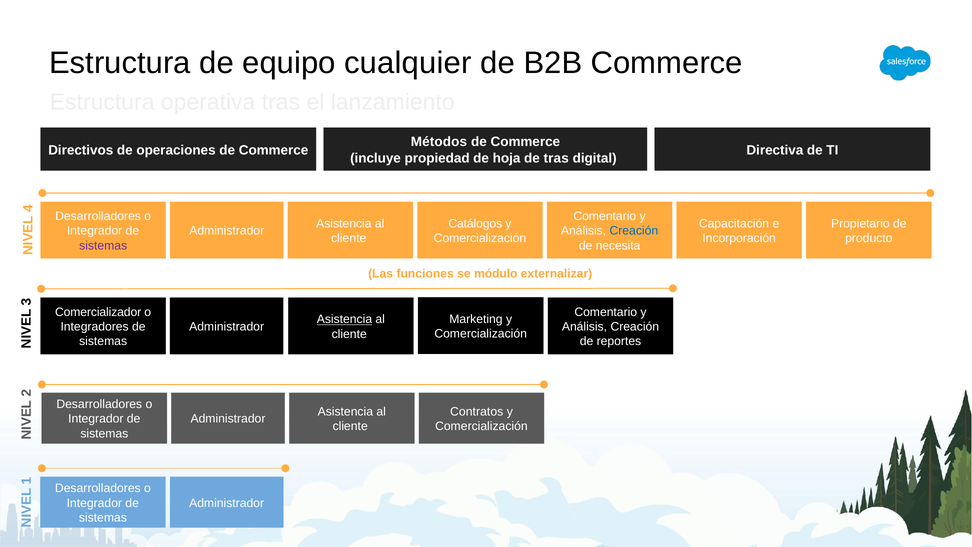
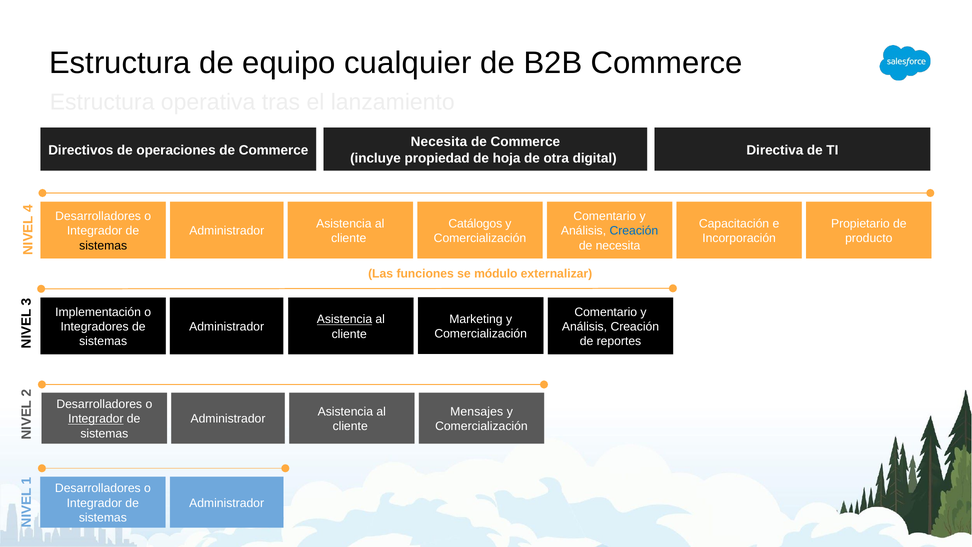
Métodos: Métodos -> Necesita (439, 142)
de tras: tras -> otra (556, 158)
sistemas colour: purple -> black (103, 245)
Comercializador: Comercializador -> Implementación (98, 312)
Contratos: Contratos -> Mensajes (477, 411)
Integrador underline: none -> present (96, 419)
